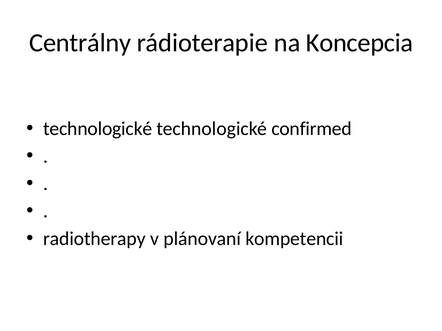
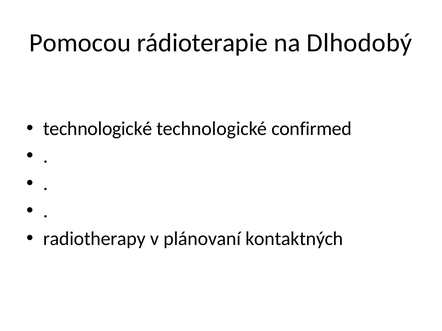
Centrálny: Centrálny -> Pomocou (80, 43)
Koncepcia: Koncepcia -> Dlhodobý (359, 43)
kompetencii: kompetencii -> kontaktných (294, 239)
